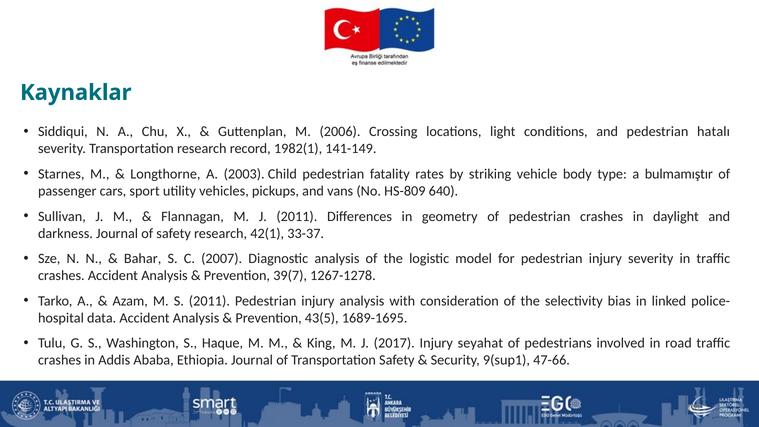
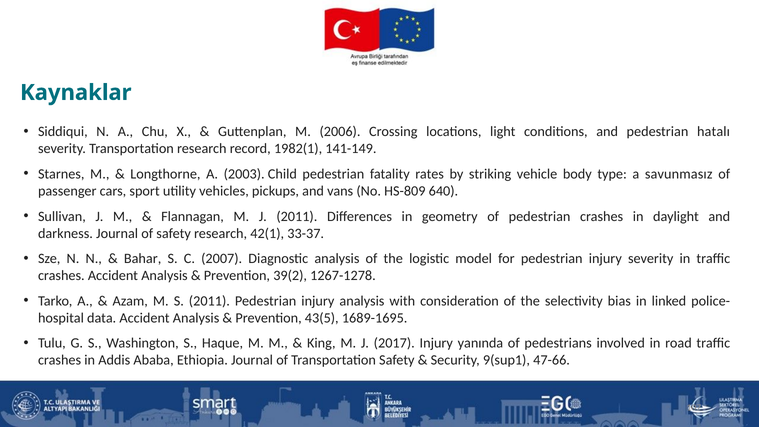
bulmamıştır: bulmamıştır -> savunmasız (679, 174)
39(7: 39(7 -> 39(2 (290, 276)
seyahat: seyahat -> yanında (480, 343)
